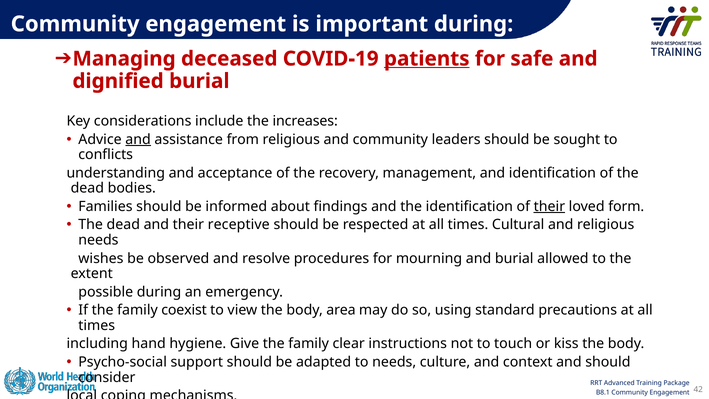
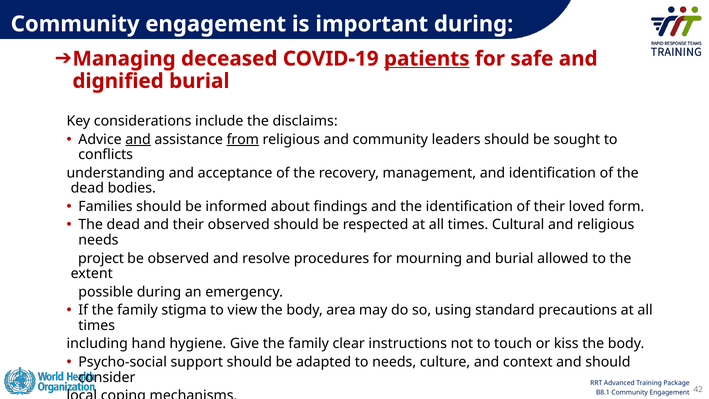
increases: increases -> disclaims (305, 121)
from underline: none -> present (243, 139)
their underline: present -> none (549, 206)
their receptive: receptive -> observed (239, 225)
wishes: wishes -> project (101, 258)
coexist: coexist -> stigma (184, 310)
